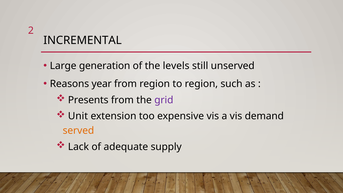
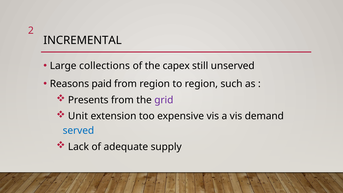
generation: generation -> collections (105, 66)
levels: levels -> capex (176, 66)
year: year -> paid (102, 84)
served colour: orange -> blue (78, 131)
